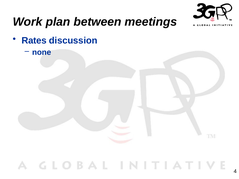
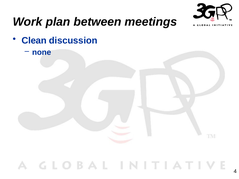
Rates: Rates -> Clean (34, 41)
